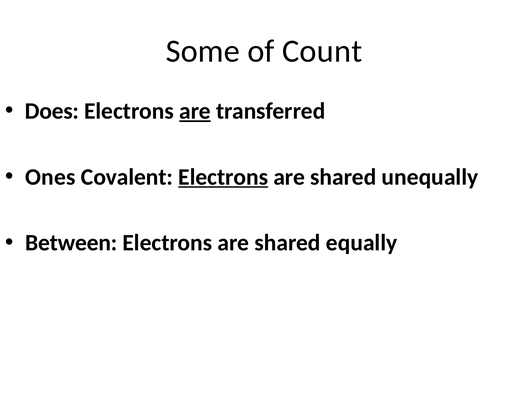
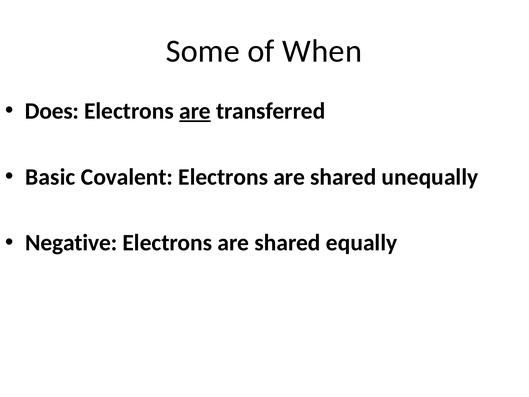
Count: Count -> When (322, 51)
Ones: Ones -> Basic (50, 177)
Electrons underline: present -> none (223, 177)
Between: Between -> Negative (71, 243)
